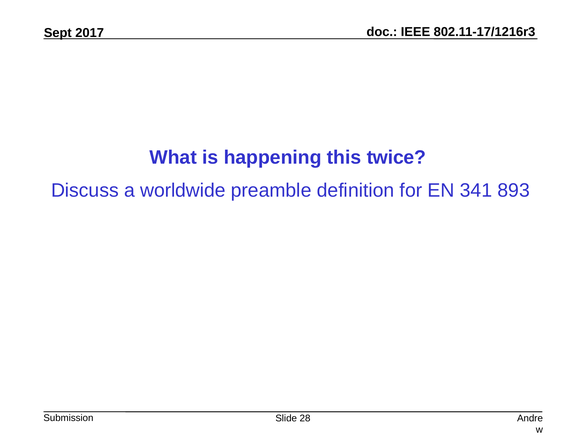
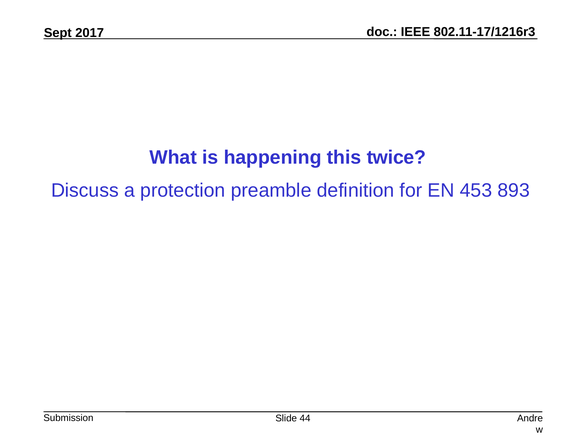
worldwide: worldwide -> protection (183, 190)
341: 341 -> 453 (476, 190)
28: 28 -> 44 (305, 418)
